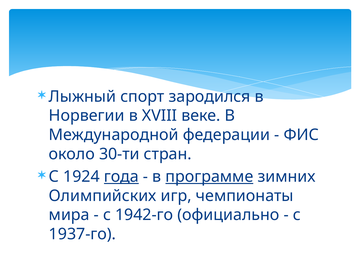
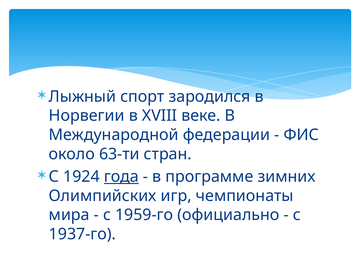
30-ти: 30-ти -> 63-ти (119, 154)
программе underline: present -> none (209, 177)
1942-го: 1942-го -> 1959-го (144, 215)
